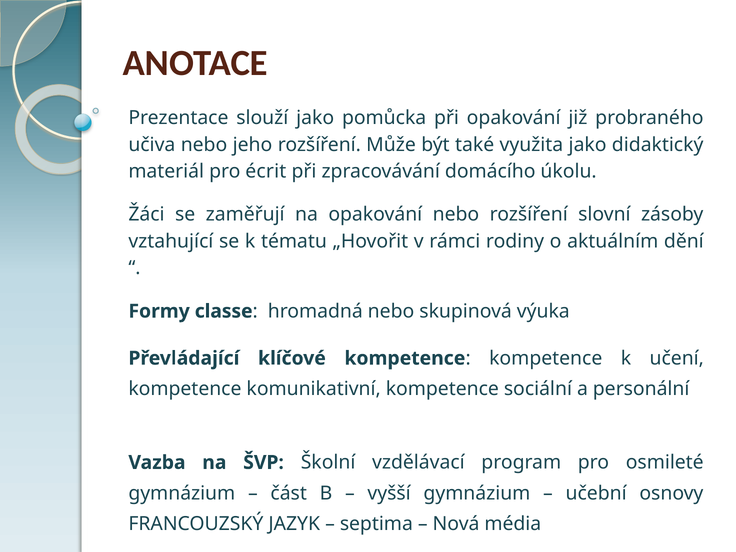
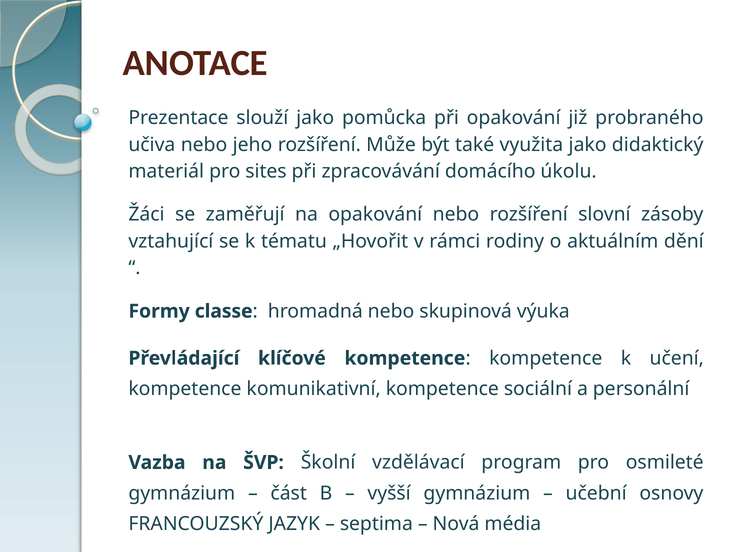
écrit: écrit -> sites (266, 171)
